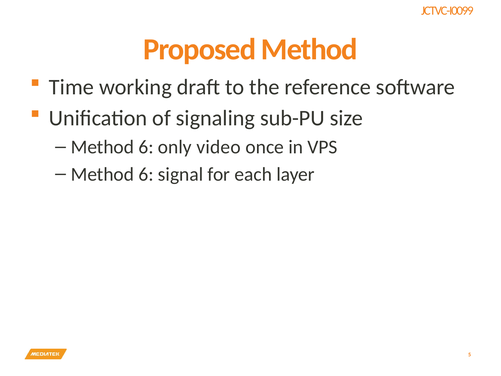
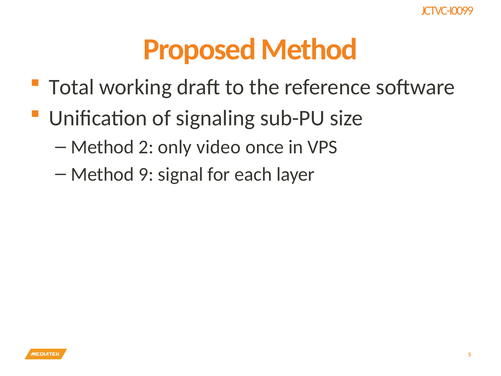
Time: Time -> Total (72, 87)
6: 6 -> 2 (146, 147)
6: 6 -> 9 (146, 174)
